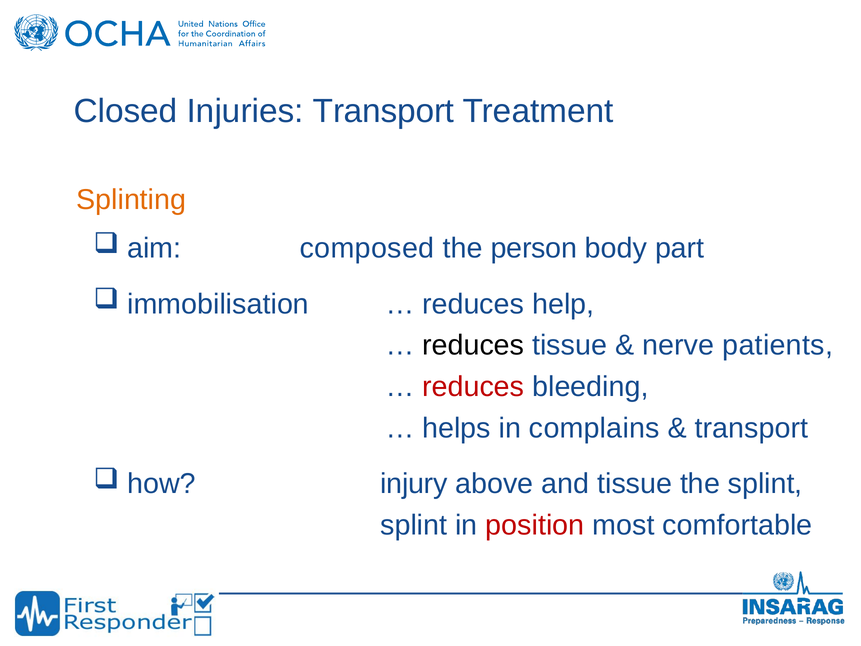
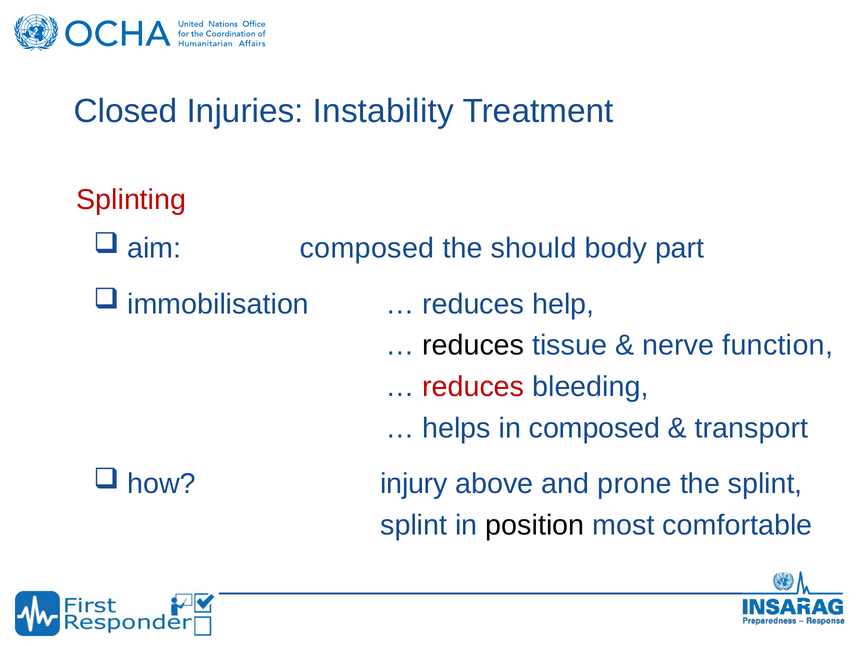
Injuries Transport: Transport -> Instability (383, 111)
Splinting colour: orange -> red (131, 200)
person: person -> should (534, 248)
patients: patients -> function (778, 345)
in complains: complains -> composed (595, 428)
and tissue: tissue -> prone (635, 484)
position colour: red -> black (535, 525)
